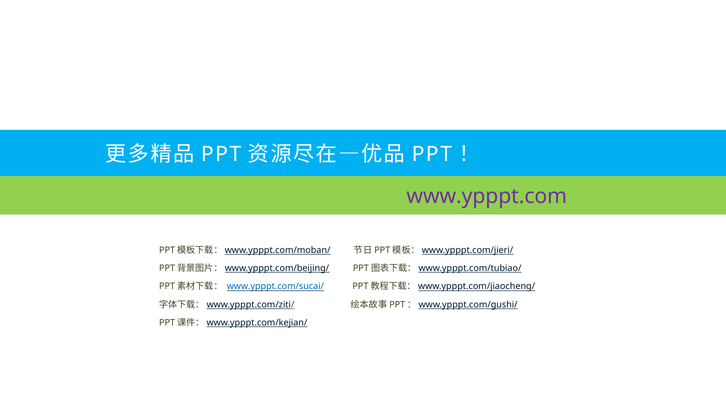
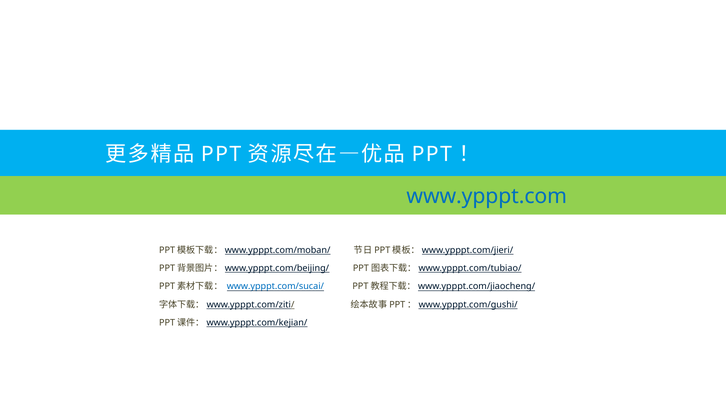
www.ypppt.com colour: purple -> blue (487, 197)
